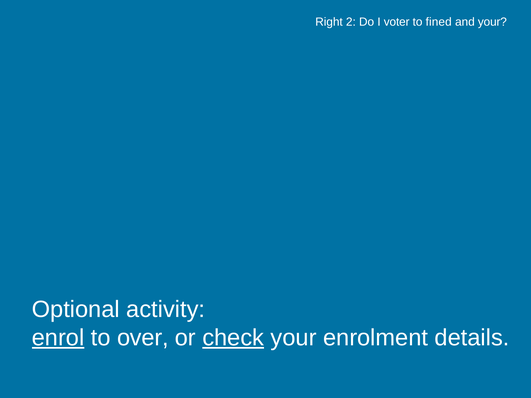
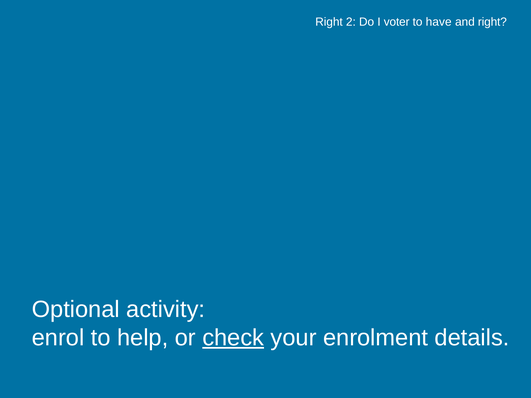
fined: fined -> have (439, 22)
and your: your -> right (492, 22)
enrol underline: present -> none (58, 338)
over: over -> help (143, 338)
